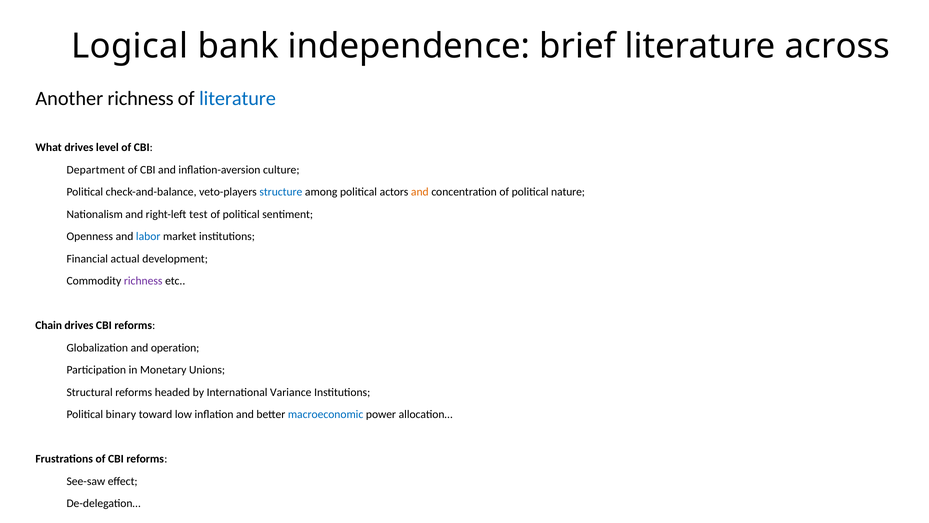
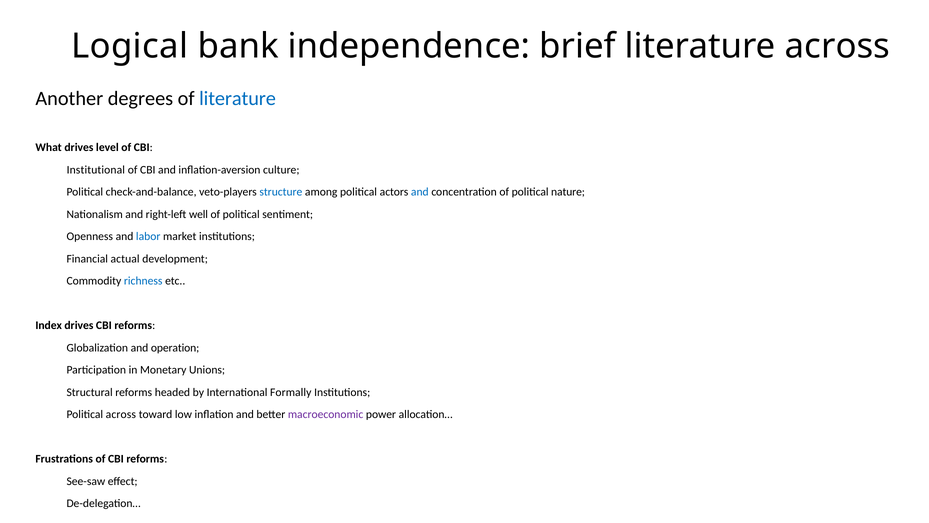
Another richness: richness -> degrees (140, 98)
Department: Department -> Institutional (96, 170)
and colour: orange -> blue (420, 192)
test: test -> well (199, 214)
richness colour: purple -> blue (143, 281)
Chain: Chain -> Index (49, 325)
Variance: Variance -> Formally (291, 392)
Political binary: binary -> across (121, 414)
macroeconomic colour: blue -> purple (326, 414)
